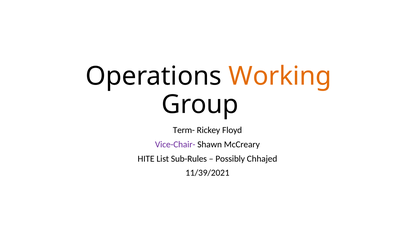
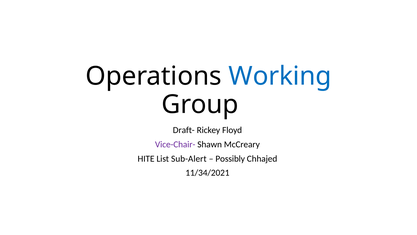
Working colour: orange -> blue (280, 76)
Term-: Term- -> Draft- (184, 130)
Sub-Rules: Sub-Rules -> Sub-Alert (189, 158)
11/39/2021: 11/39/2021 -> 11/34/2021 (207, 173)
